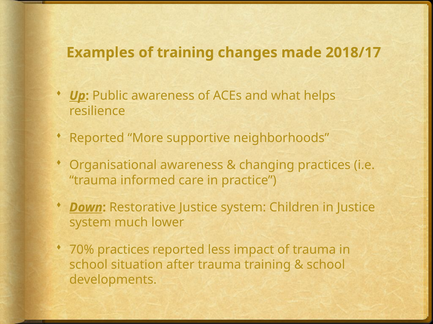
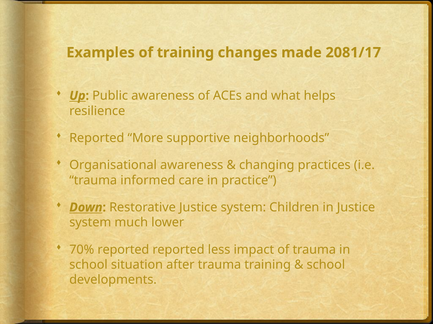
2018/17: 2018/17 -> 2081/17 (353, 53)
70% practices: practices -> reported (123, 250)
